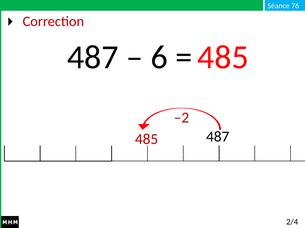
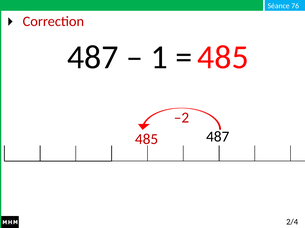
6: 6 -> 1 (159, 57)
